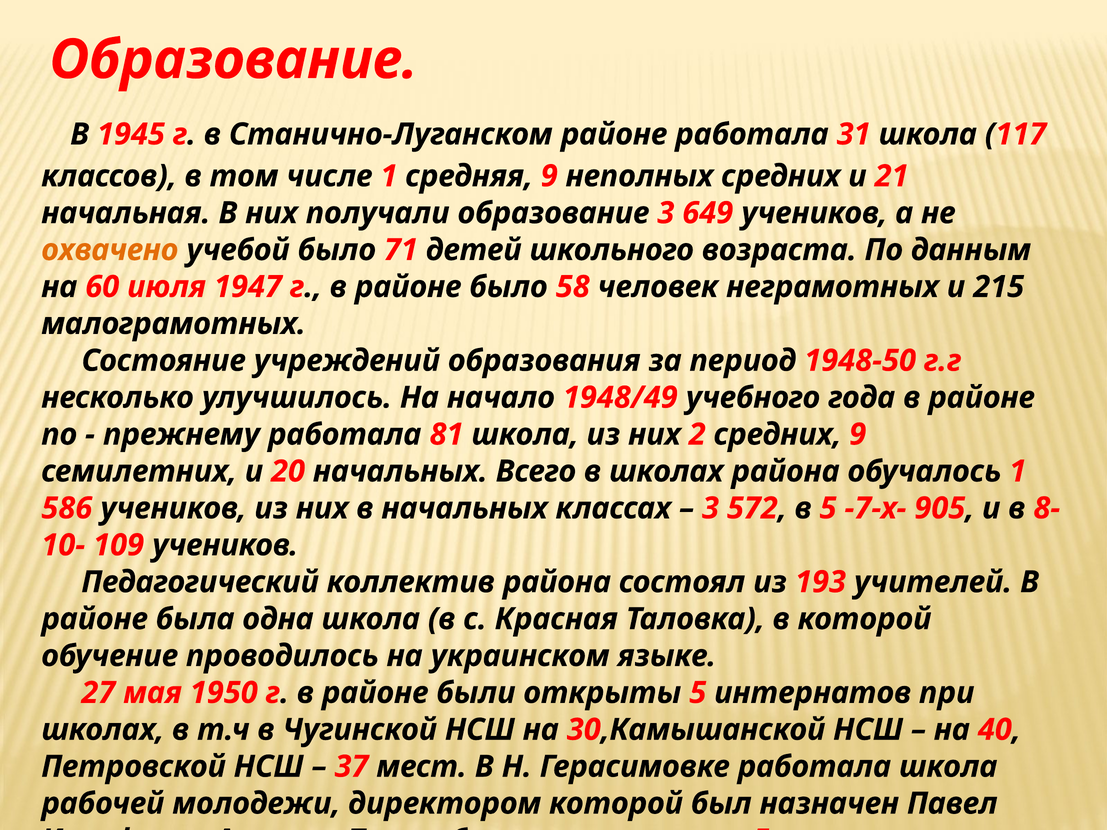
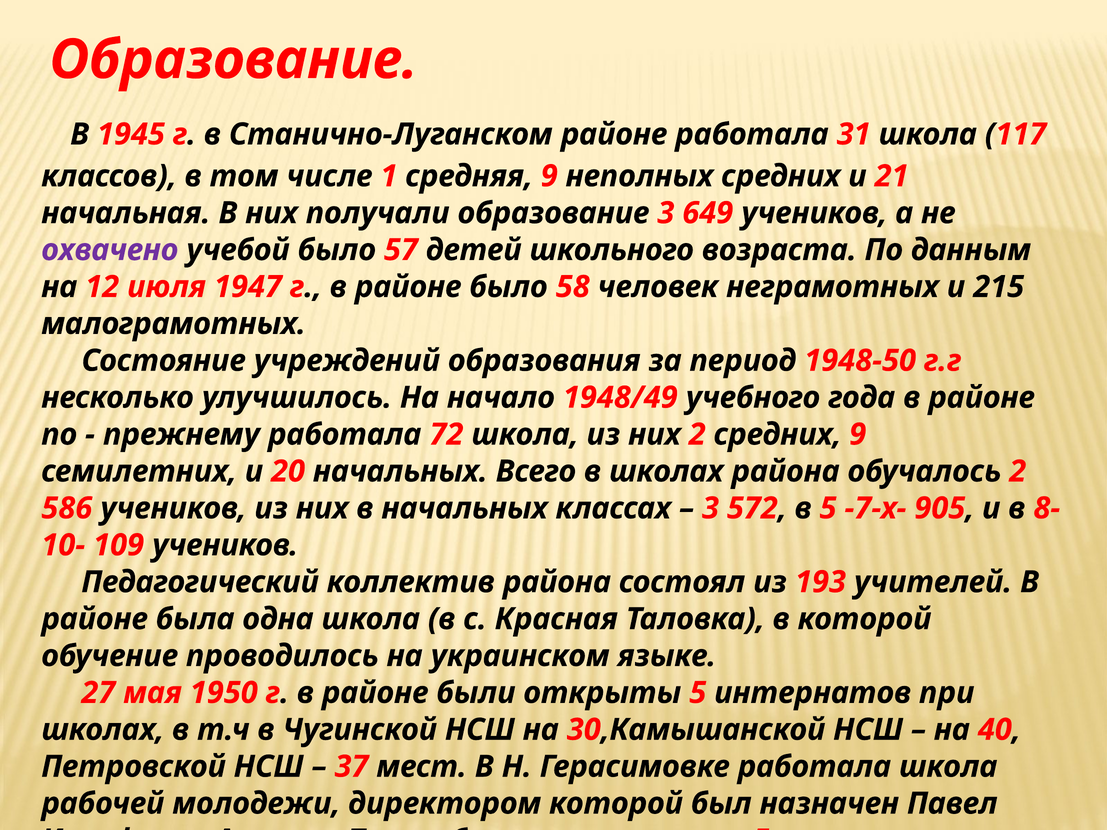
охвачено colour: orange -> purple (110, 250)
71: 71 -> 57 (401, 250)
на 60: 60 -> 12 (102, 287)
81: 81 -> 72 (447, 435)
обучалось 1: 1 -> 2 (1018, 472)
